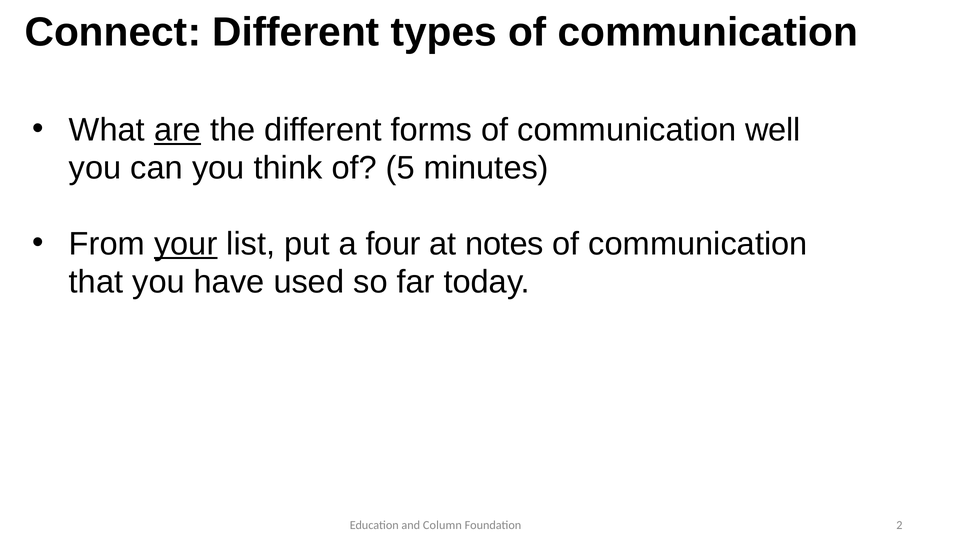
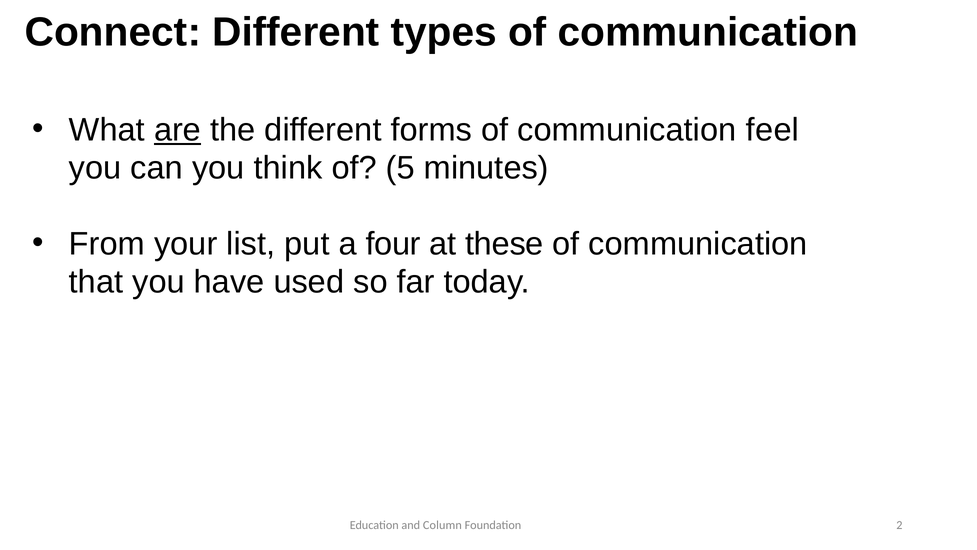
well: well -> feel (772, 130)
your underline: present -> none (186, 244)
notes: notes -> these (504, 244)
